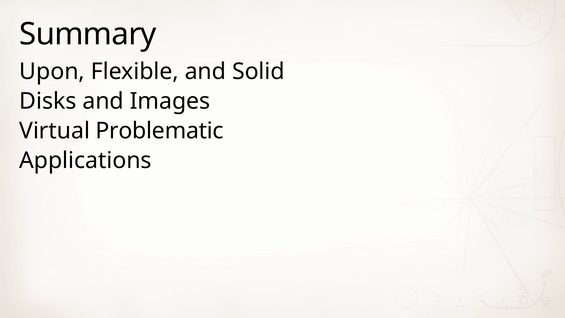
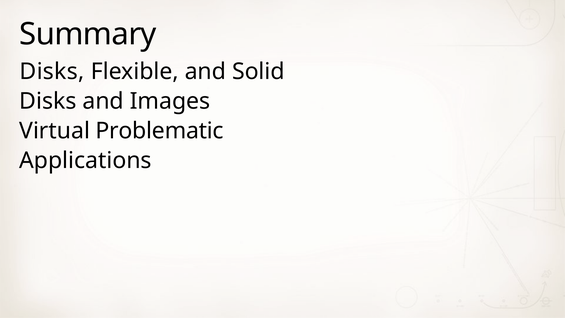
Upon: Upon -> Disks (52, 72)
